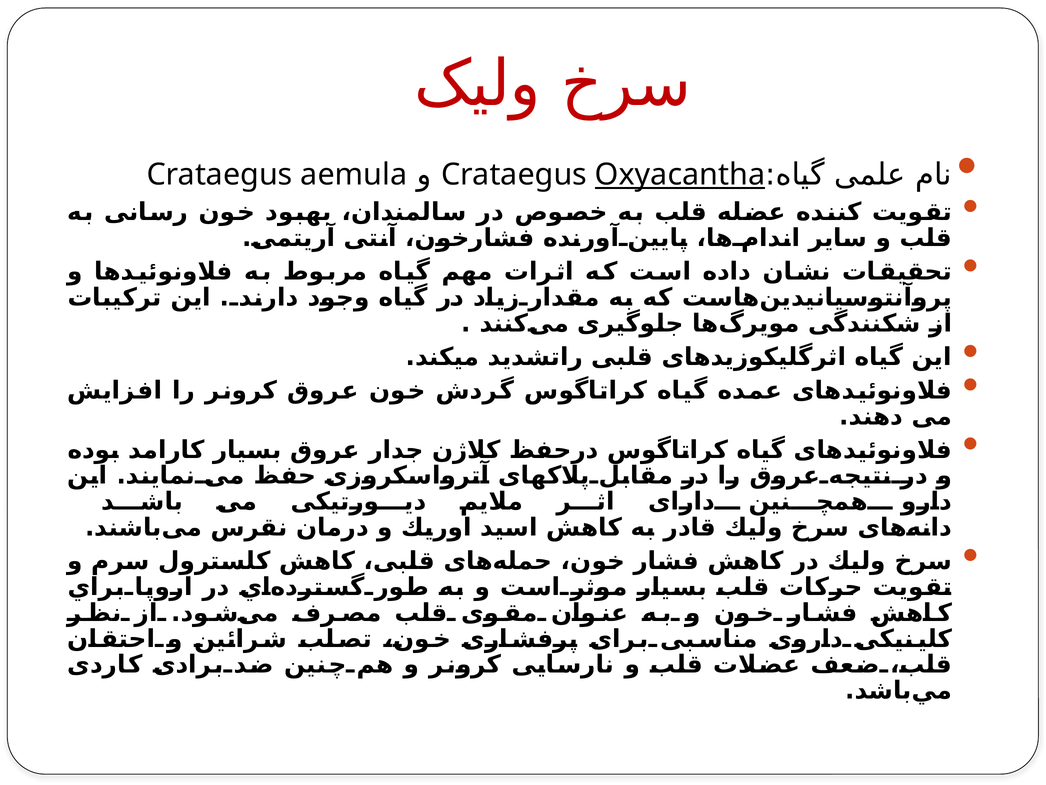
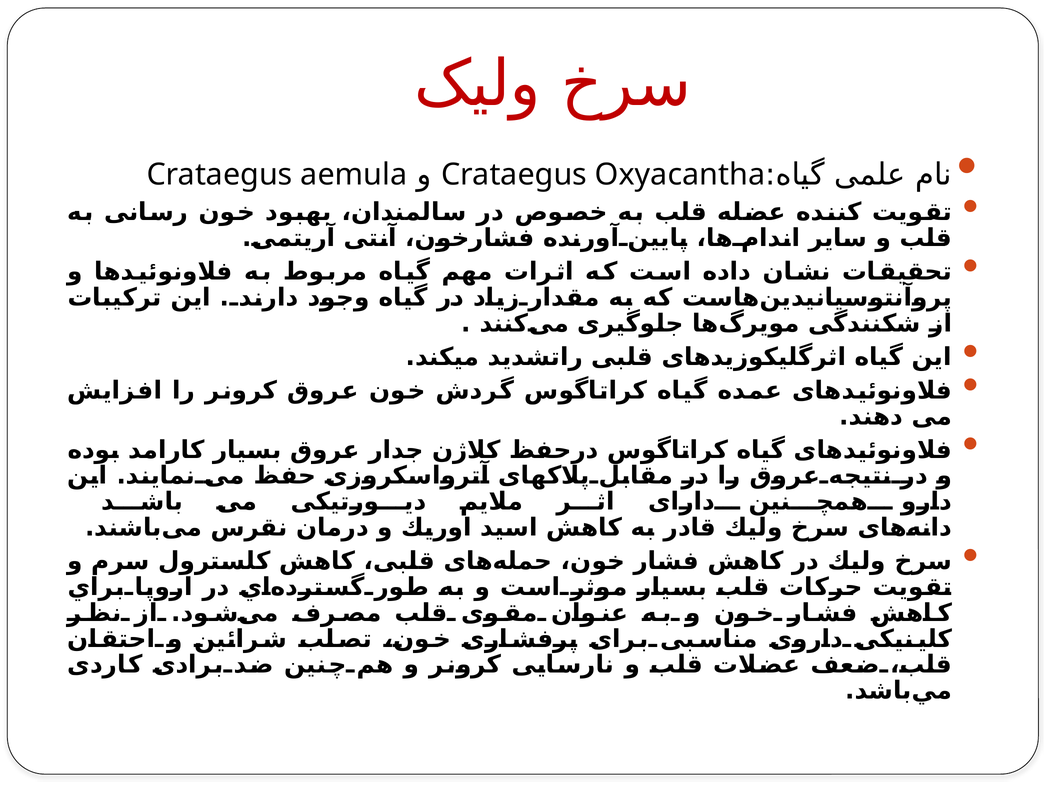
Oxyacantha underline: present -> none (680, 175)
